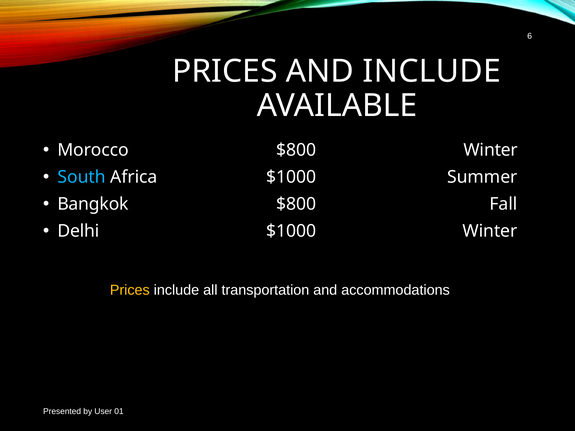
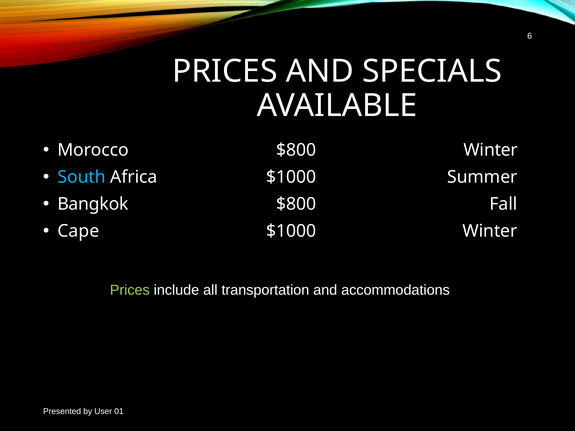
AND INCLUDE: INCLUDE -> SPECIALS (432, 71)
Delhi: Delhi -> Cape (78, 231)
Prices colour: yellow -> light green (130, 290)
